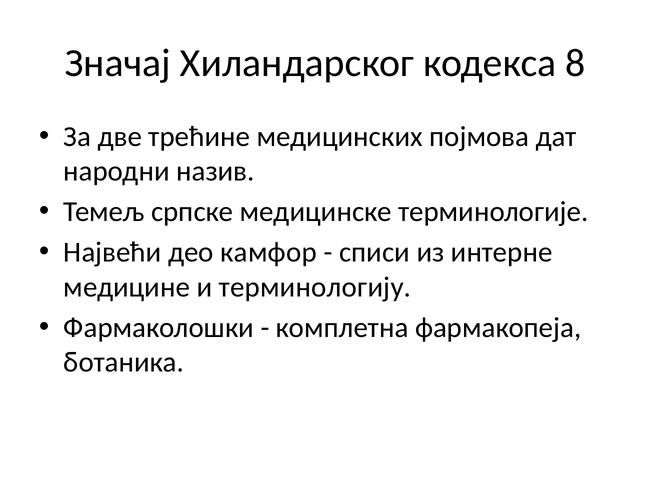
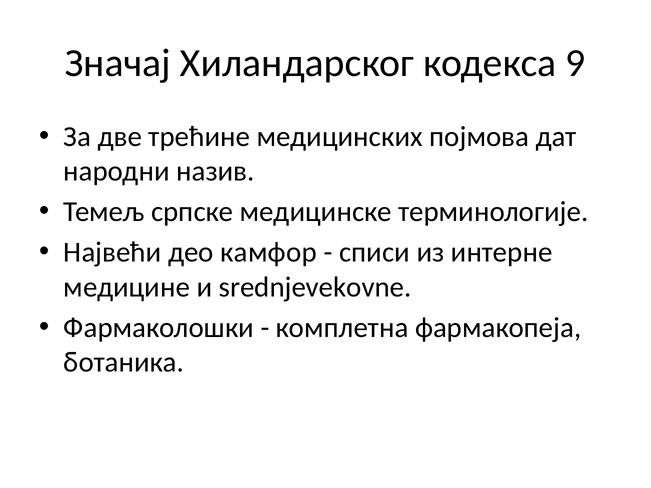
8: 8 -> 9 (576, 63)
терминологију: терминологију -> srednjevekovne (315, 287)
